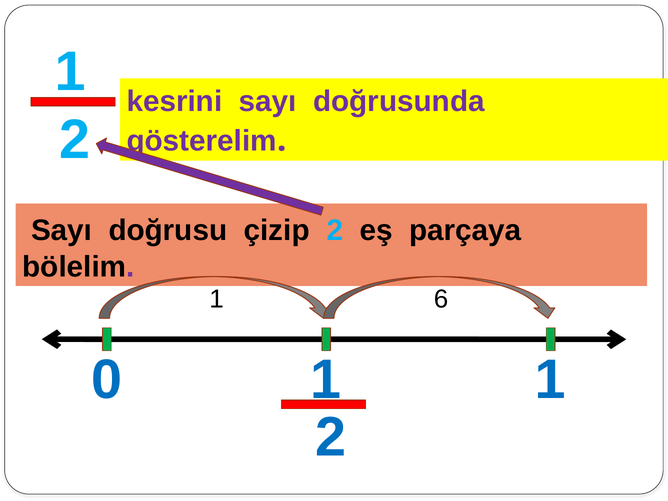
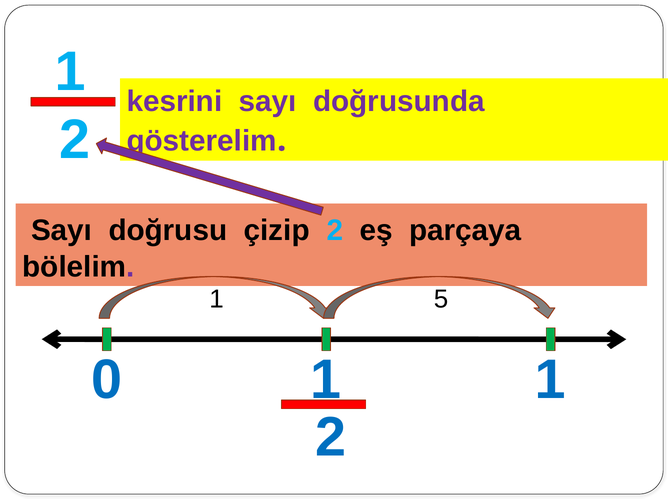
6: 6 -> 5 (441, 299)
